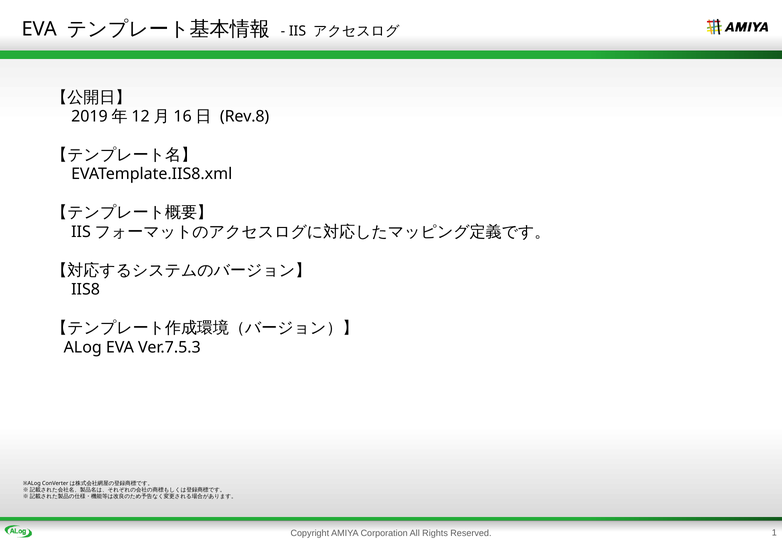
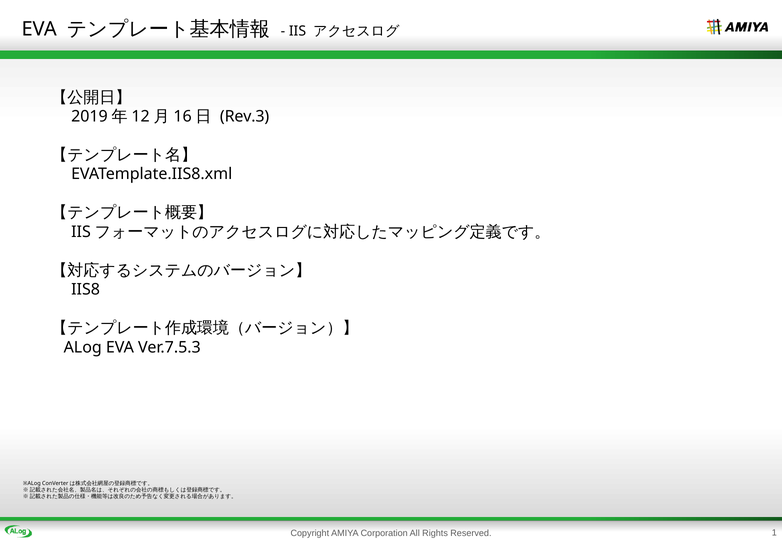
Rev.8: Rev.8 -> Rev.3 (245, 117)
